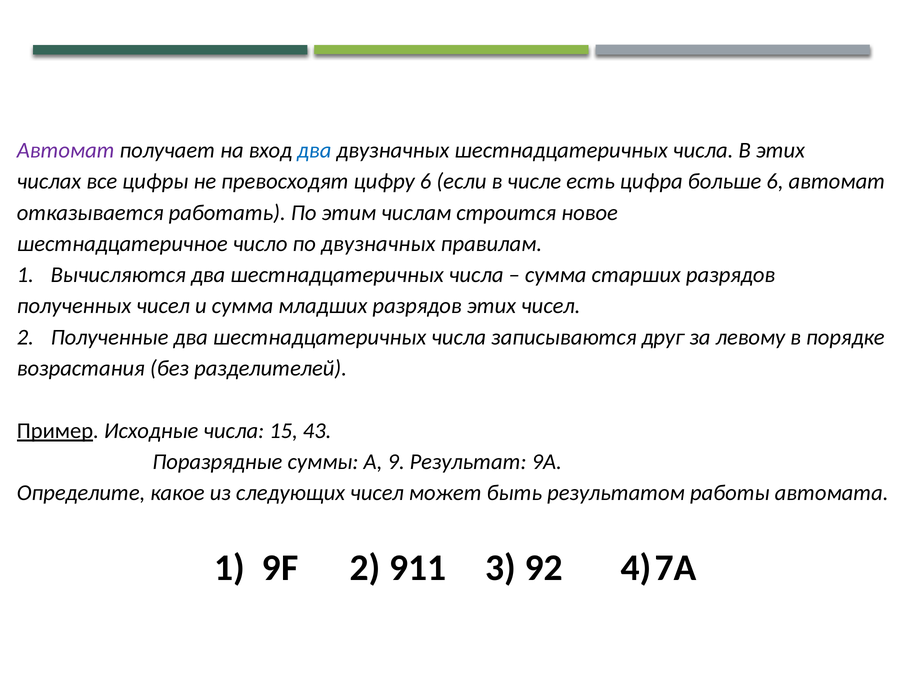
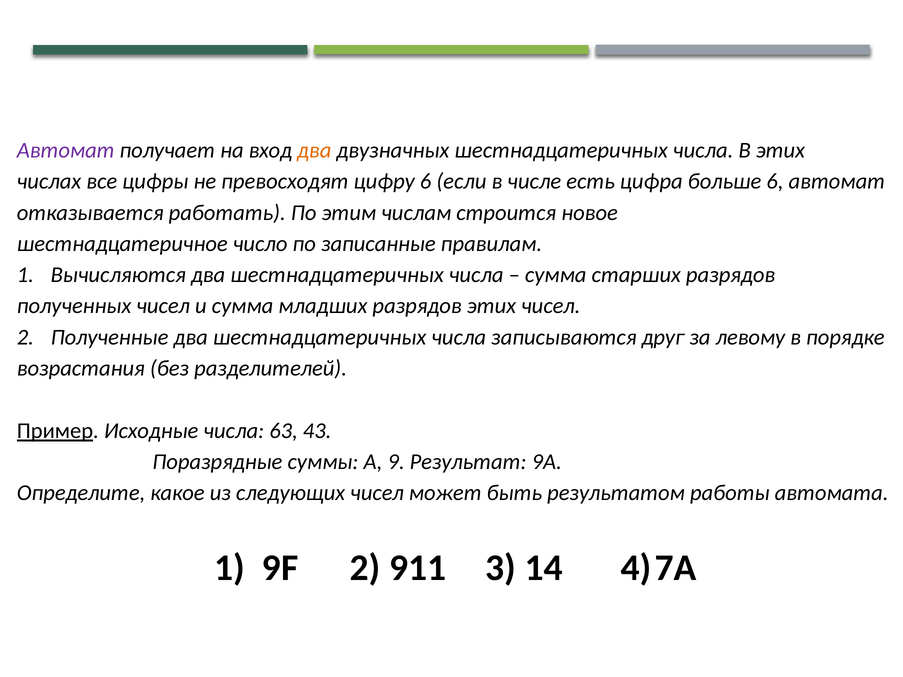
два colour: blue -> orange (314, 150)
по двузначных: двузначных -> записанные (378, 244)
15: 15 -> 63 (284, 431)
92: 92 -> 14 (544, 568)
